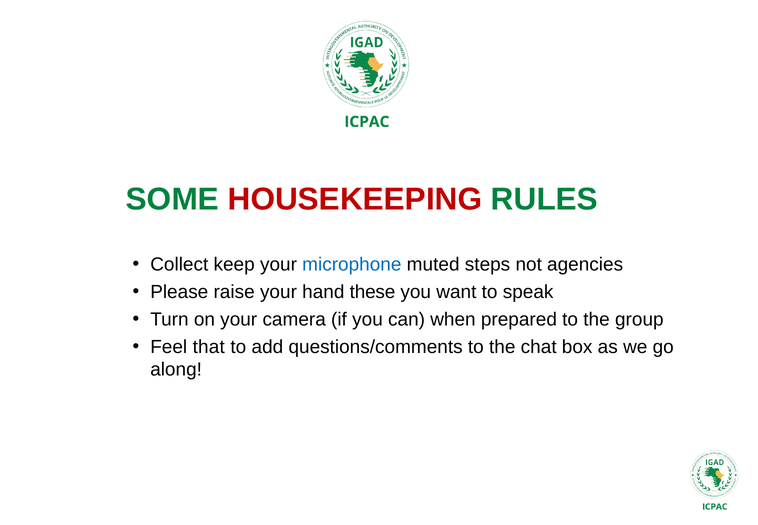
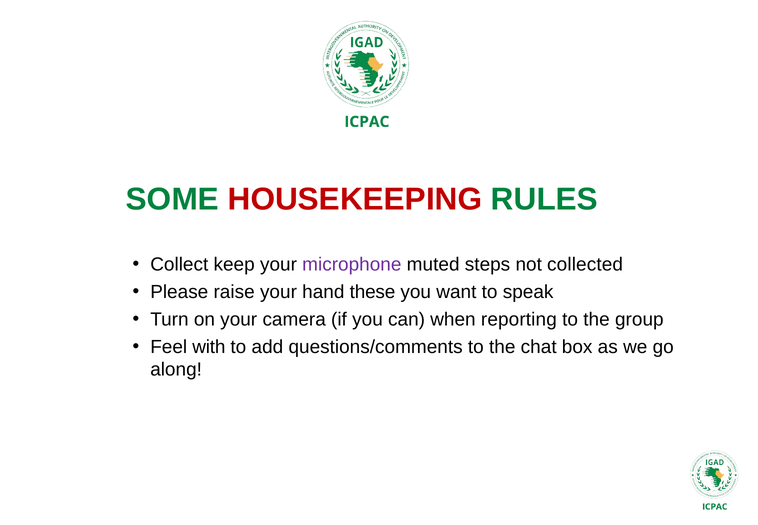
microphone colour: blue -> purple (352, 264)
agencies: agencies -> collected (585, 264)
prepared: prepared -> reporting (519, 319)
that: that -> with (209, 347)
